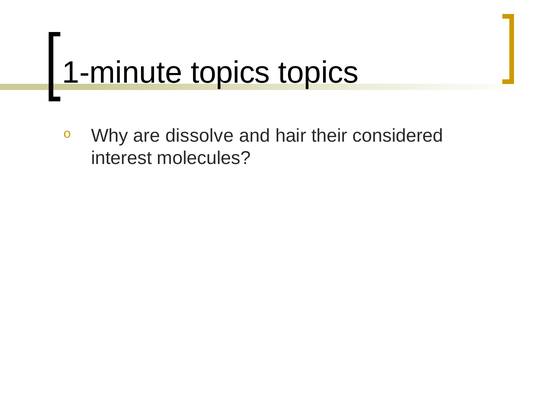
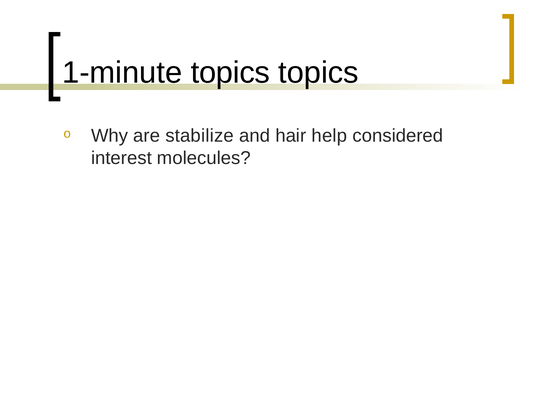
dissolve: dissolve -> stabilize (200, 136)
their: their -> help (329, 136)
